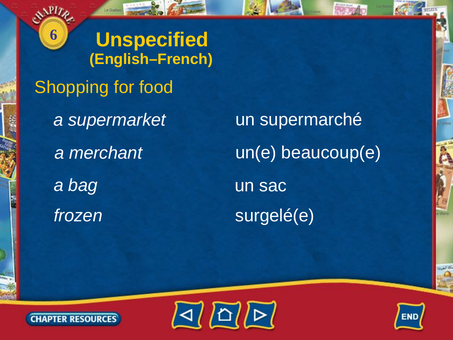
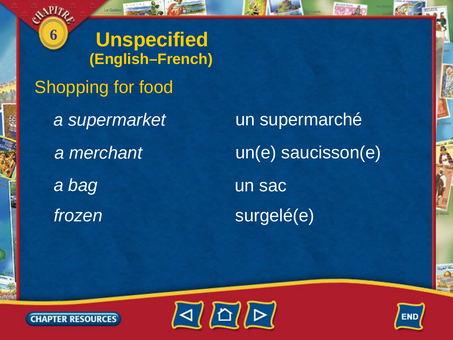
beaucoup(e: beaucoup(e -> saucisson(e (331, 153)
